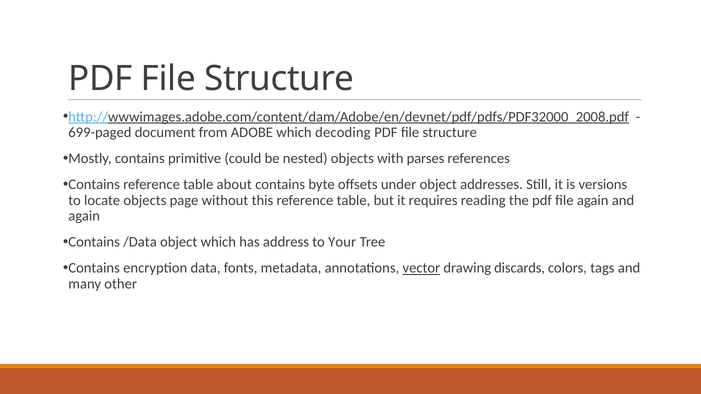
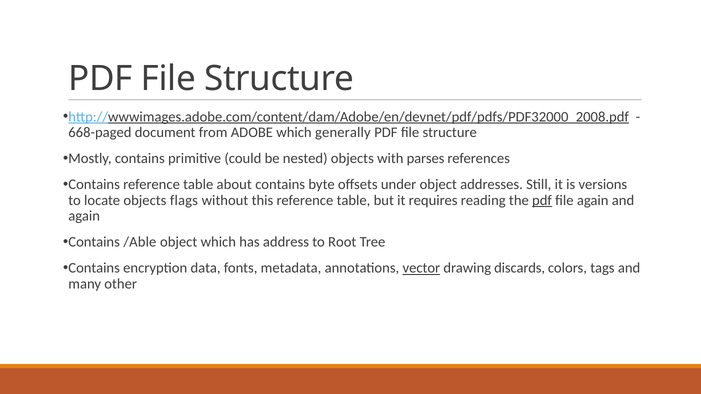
699-paged: 699-paged -> 668-paged (100, 133)
decoding: decoding -> generally (343, 133)
page: page -> flags (184, 201)
pdf underline: none -> present (542, 201)
/Data: /Data -> /Able (140, 242)
Your: Your -> Root (342, 242)
